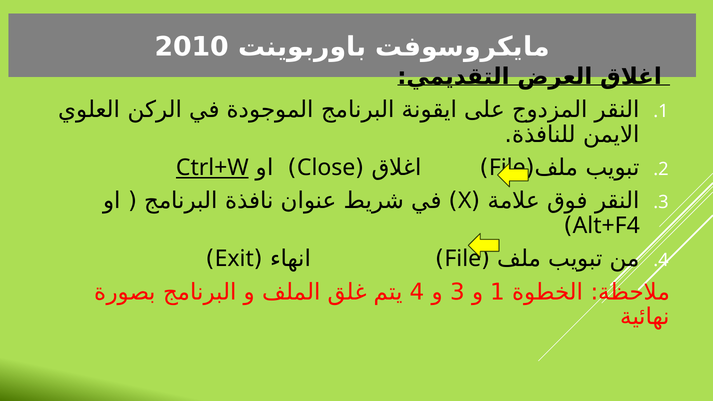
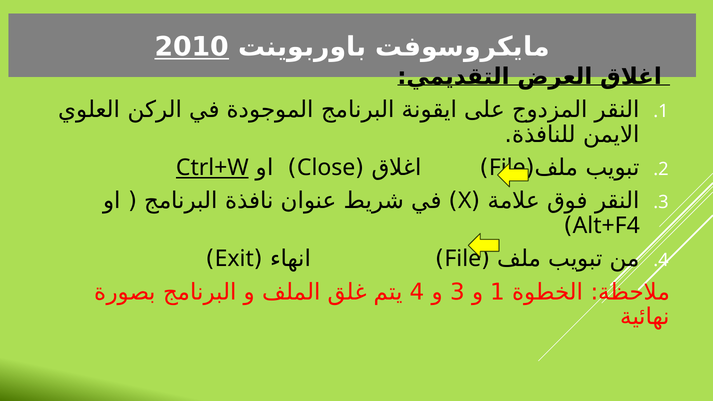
2010 underline: none -> present (192, 47)
